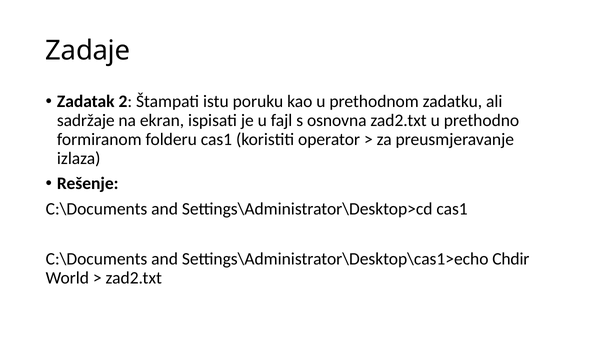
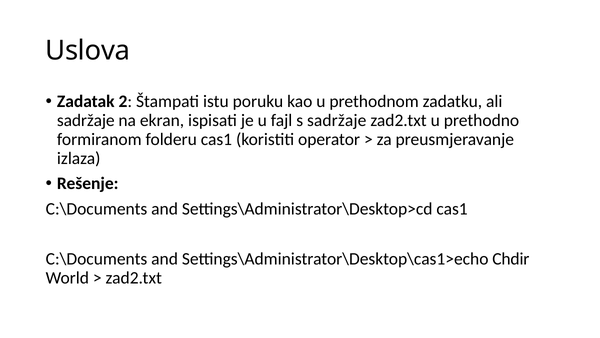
Zadaje: Zadaje -> Uslova (88, 50)
s osnovna: osnovna -> sadržaje (337, 120)
